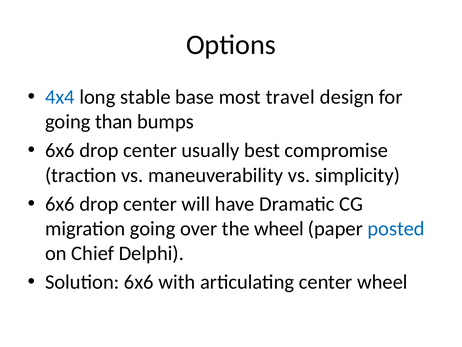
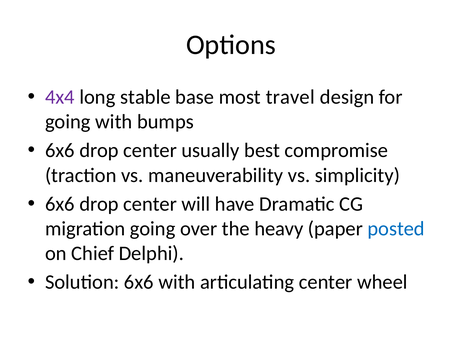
4x4 colour: blue -> purple (60, 97)
going than: than -> with (114, 122)
the wheel: wheel -> heavy (279, 228)
